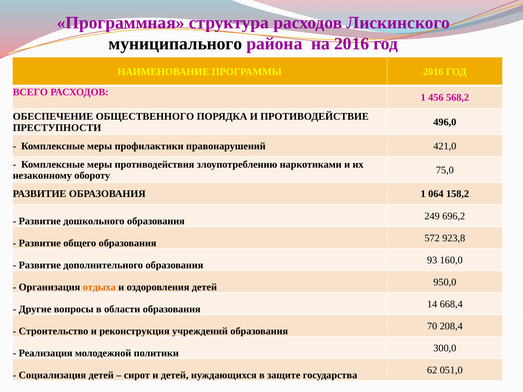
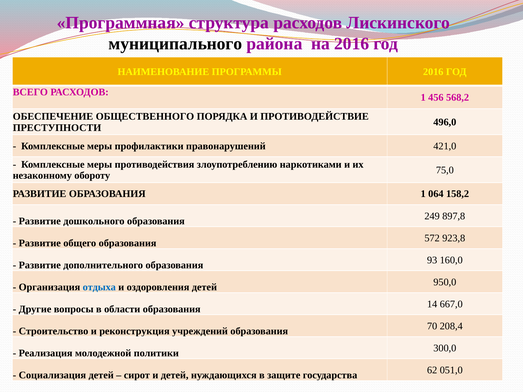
696,2: 696,2 -> 897,8 (454, 216)
отдыха colour: orange -> blue (99, 287)
668,4: 668,4 -> 667,0 (451, 304)
